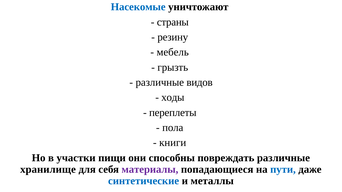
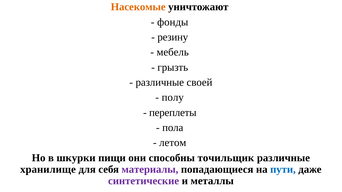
Насекомые colour: blue -> orange (138, 7)
страны: страны -> фонды (173, 22)
видов: видов -> своей (199, 83)
ходы: ходы -> полу (173, 98)
книги: книги -> летом (173, 143)
участки: участки -> шкурки (76, 158)
повреждать: повреждать -> точильщик (226, 158)
синтетические colour: blue -> purple (144, 181)
